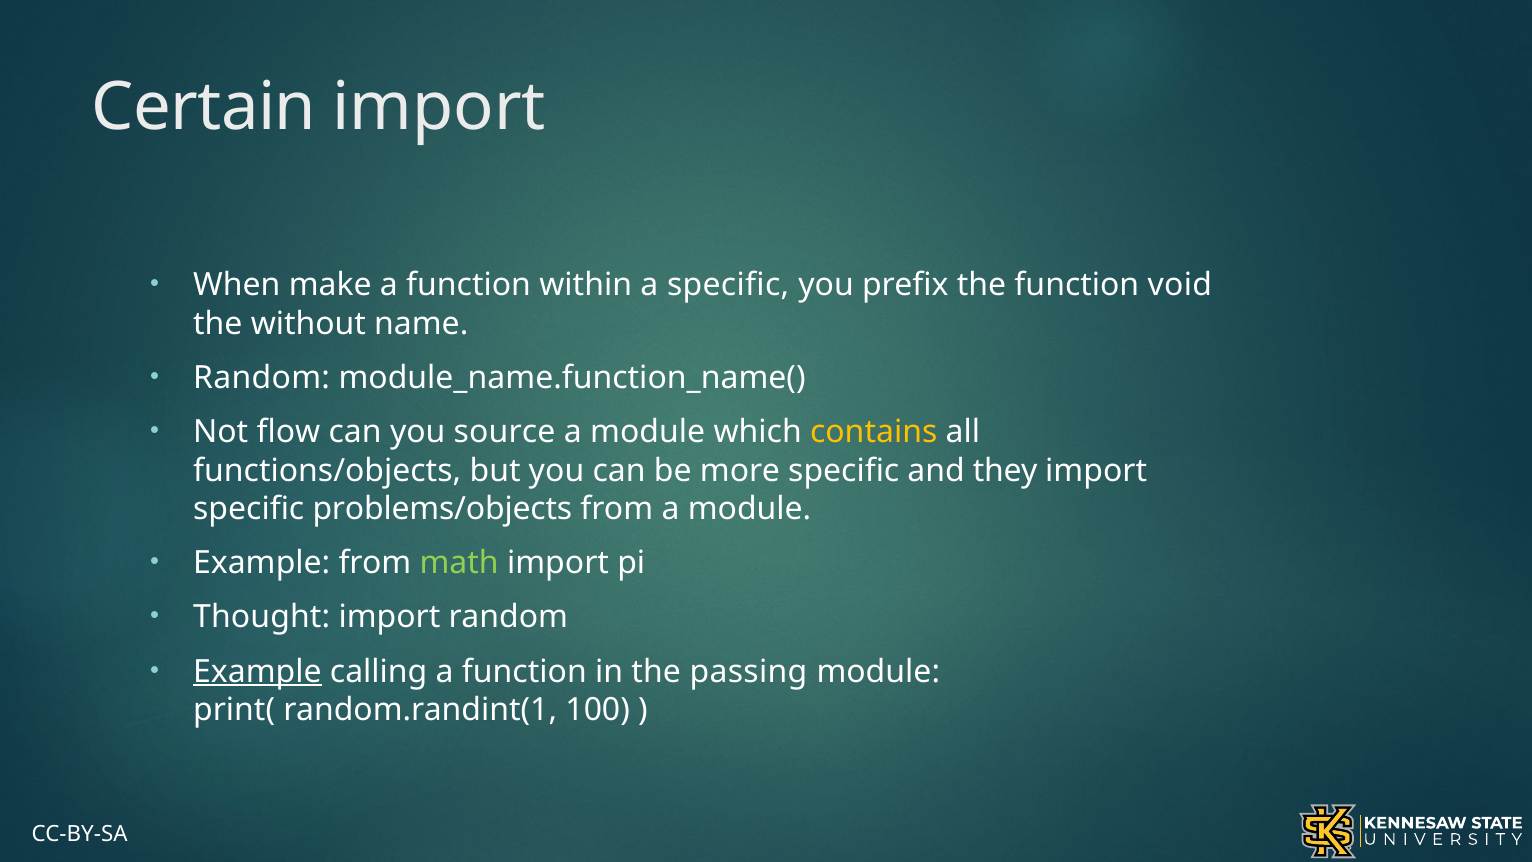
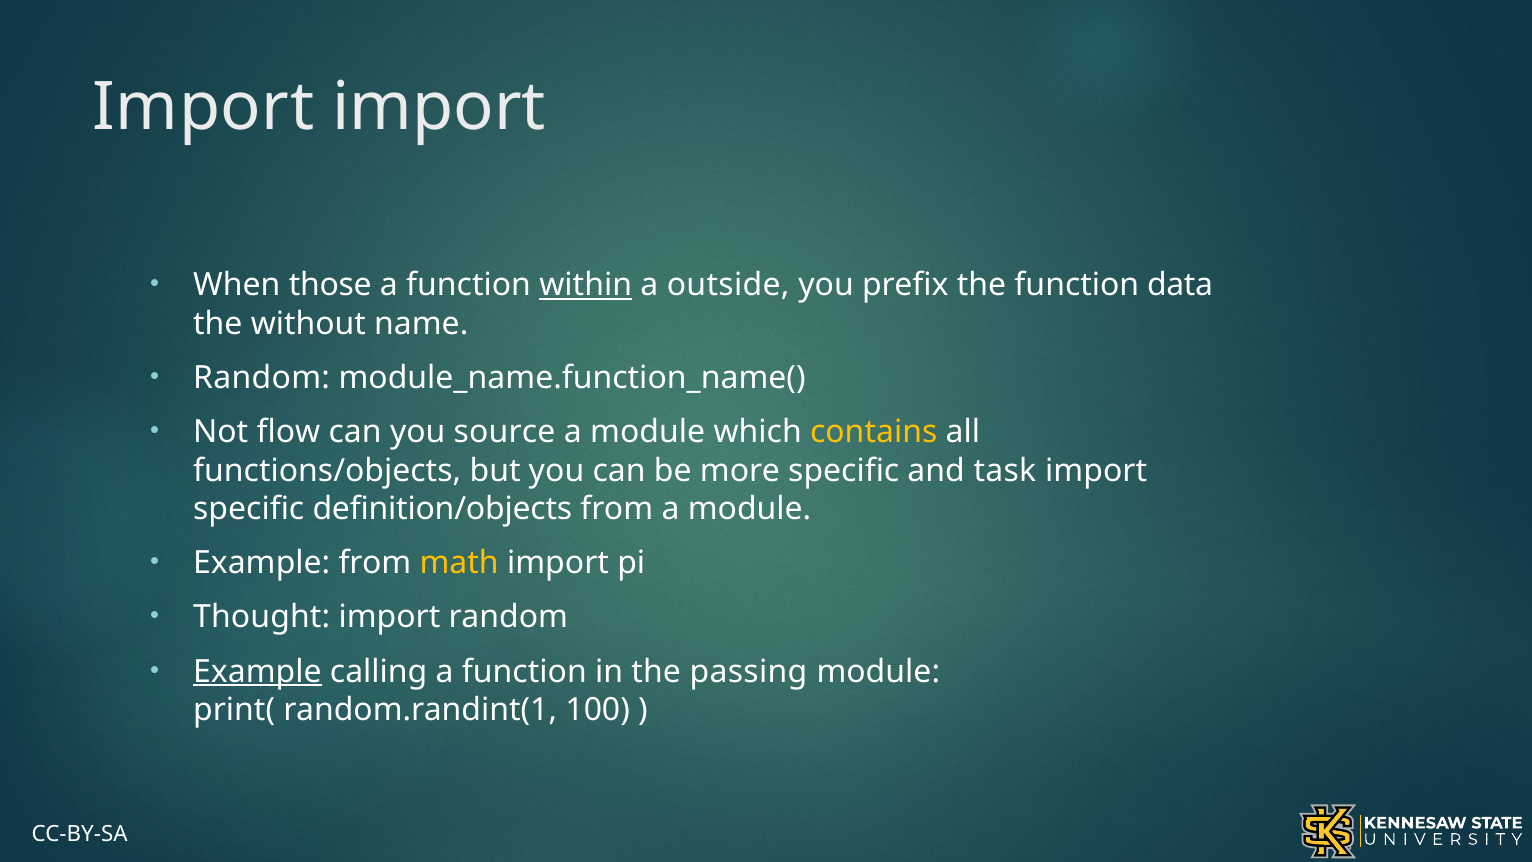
Certain: Certain -> Import (204, 108)
make: make -> those (330, 285)
within underline: none -> present (586, 285)
a specific: specific -> outside (728, 285)
void: void -> data (1180, 285)
they: they -> task (1005, 470)
problems/objects: problems/objects -> definition/objects (442, 509)
math colour: light green -> yellow (459, 563)
